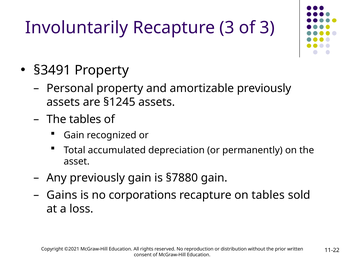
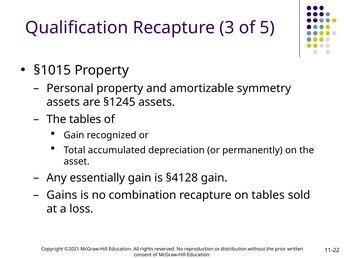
Involuntarily: Involuntarily -> Qualification (77, 28)
of 3: 3 -> 5 (267, 28)
§3491: §3491 -> §1015 (52, 70)
amortizable previously: previously -> symmetry (264, 88)
Any previously: previously -> essentially (97, 178)
§7880: §7880 -> §4128 (182, 178)
corporations: corporations -> combination (143, 195)
